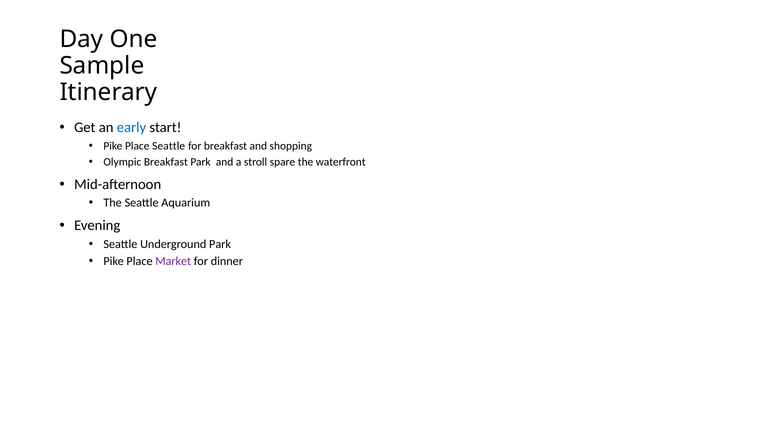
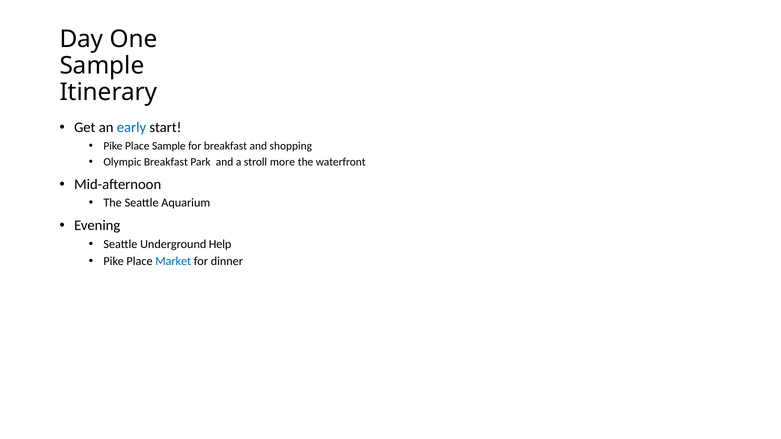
Place Seattle: Seattle -> Sample (169, 146)
spare: spare -> more (282, 162)
Underground Park: Park -> Help (220, 244)
Market colour: purple -> blue (173, 261)
